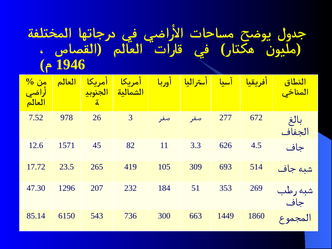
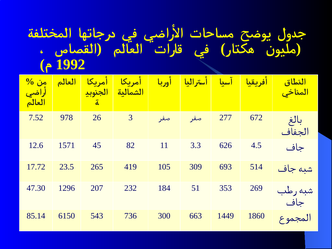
1946: 1946 -> 1992 (71, 65)
